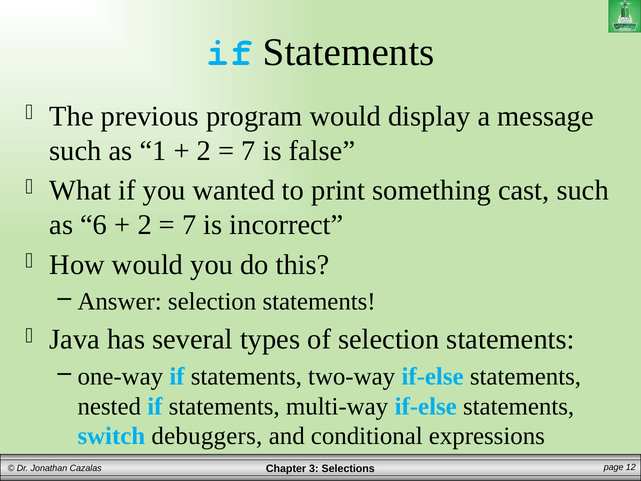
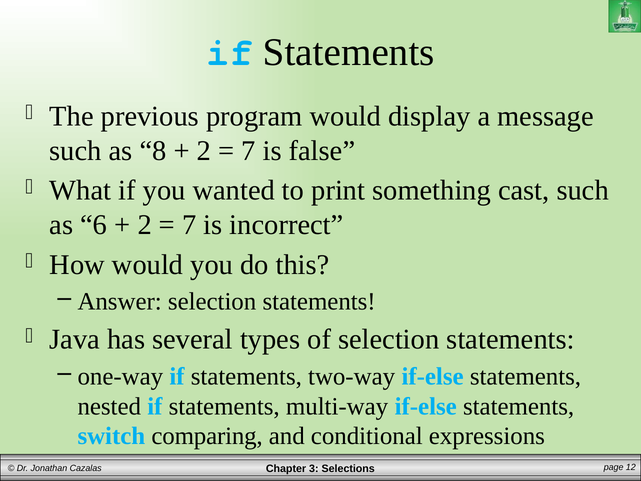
1: 1 -> 8 (153, 151)
debuggers: debuggers -> comparing (207, 436)
